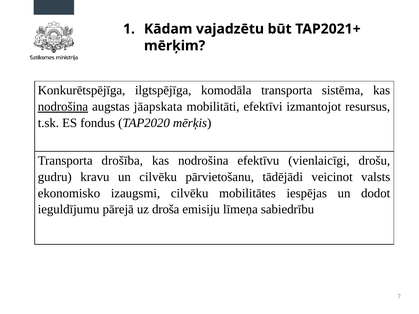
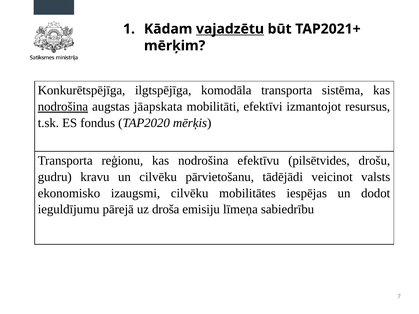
vajadzētu underline: none -> present (230, 29)
drošība: drošība -> reģionu (122, 161)
vienlaicīgi: vienlaicīgi -> pilsētvides (319, 161)
